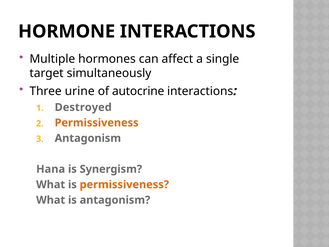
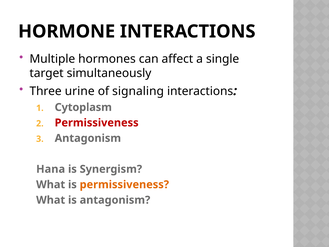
autocrine: autocrine -> signaling (138, 91)
Destroyed: Destroyed -> Cytoplasm (83, 107)
Permissiveness colour: orange -> red (97, 123)
